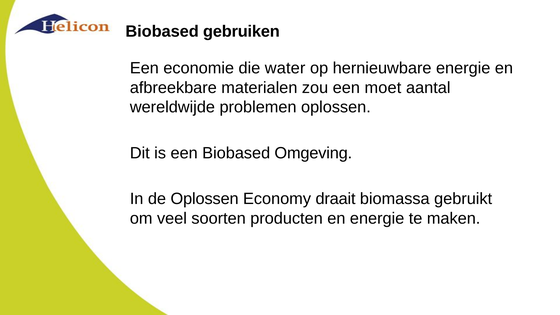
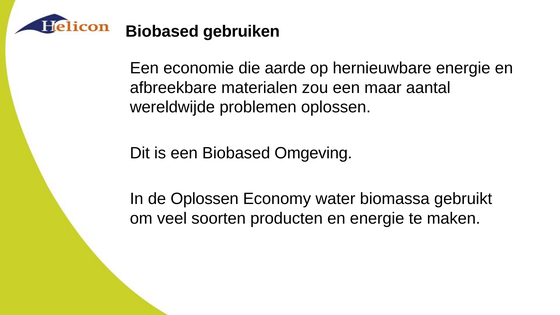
water: water -> aarde (285, 68)
moet: moet -> maar (383, 88)
draait: draait -> water (335, 199)
